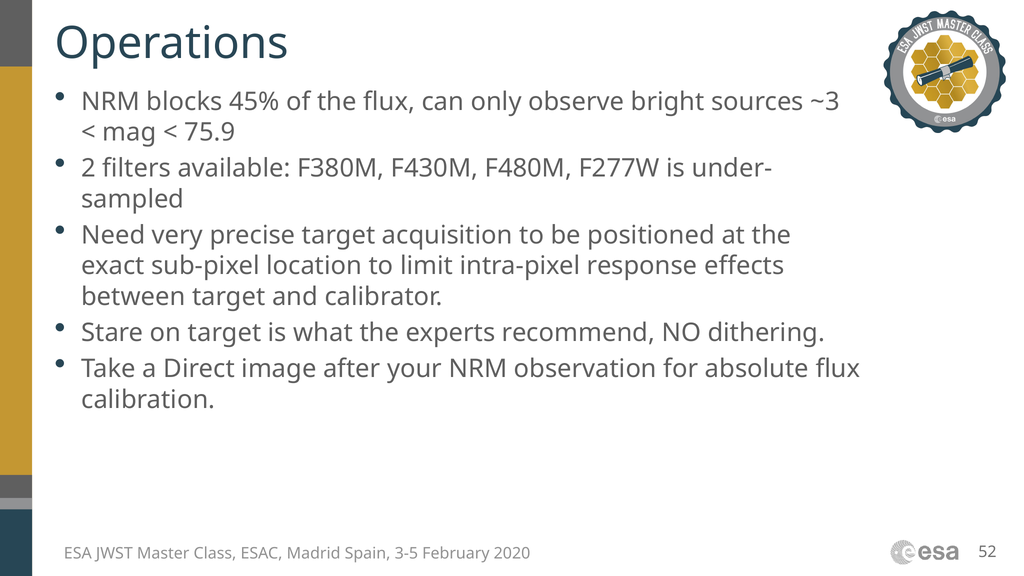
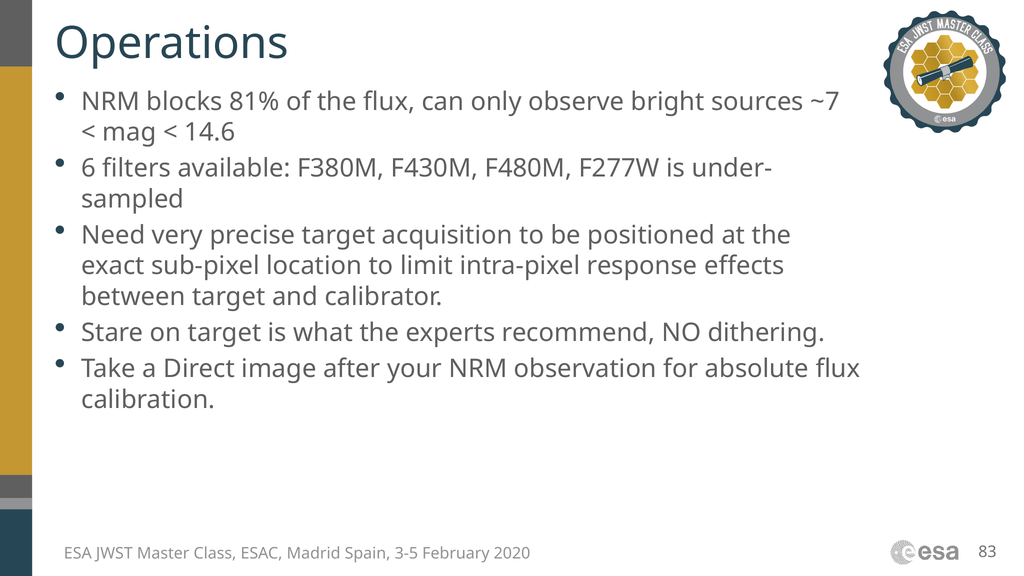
45%: 45% -> 81% (254, 102)
~3: ~3 -> ~7 (825, 102)
75.9: 75.9 -> 14.6 (210, 132)
2: 2 -> 6 (89, 169)
52: 52 -> 83 (987, 552)
